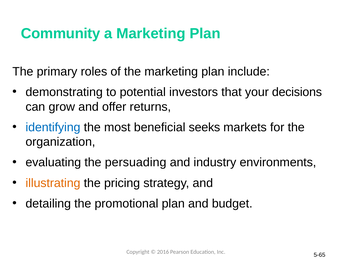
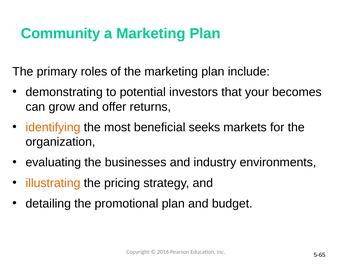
decisions: decisions -> becomes (297, 92)
identifying colour: blue -> orange (53, 127)
persuading: persuading -> businesses (136, 162)
